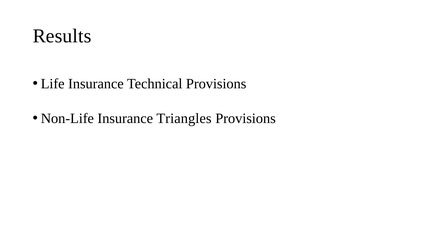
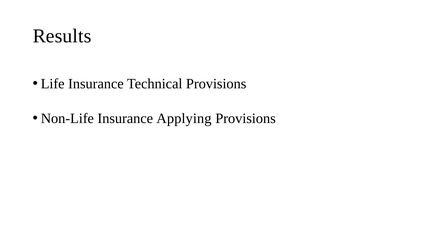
Triangles: Triangles -> Applying (184, 119)
